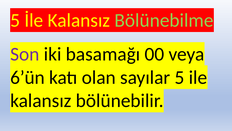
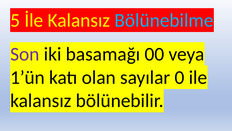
Bölünebilme colour: light green -> light blue (164, 20)
6’ün: 6’ün -> 1’ün (28, 77)
sayılar 5: 5 -> 0 (179, 77)
